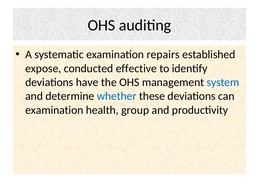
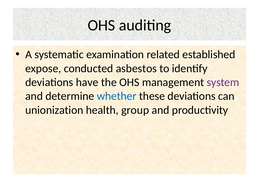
repairs: repairs -> related (163, 54)
effective: effective -> asbestos (136, 68)
system colour: blue -> purple (223, 82)
examination: examination -> unionization (54, 110)
